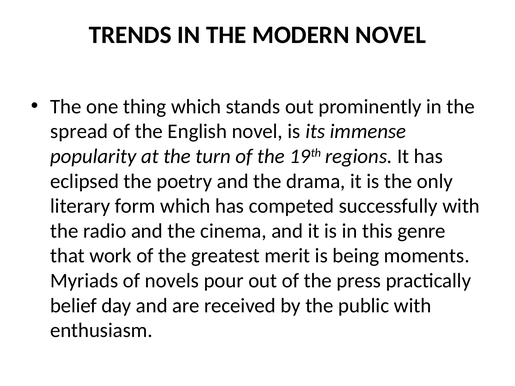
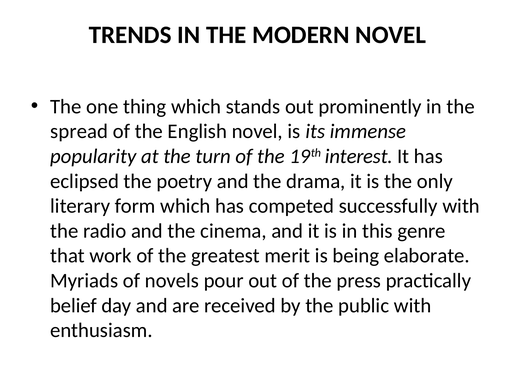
regions: regions -> interest (359, 156)
moments: moments -> elaborate (427, 256)
